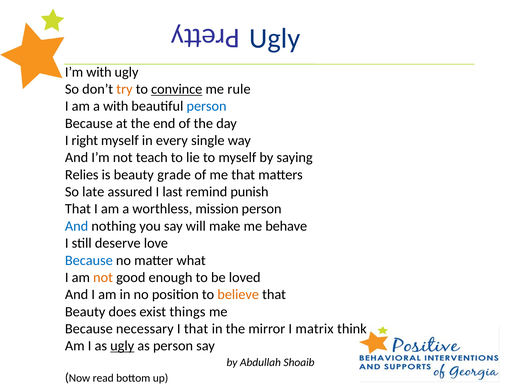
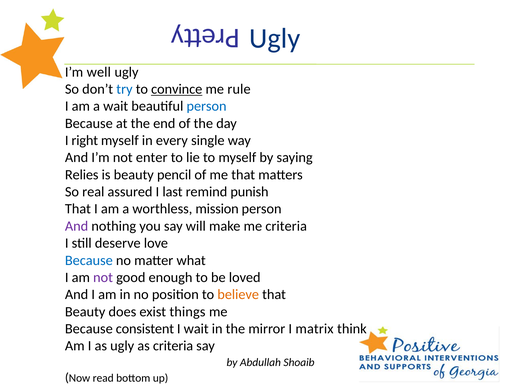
I’m with: with -> well (99, 72)
try colour: orange -> blue (124, 89)
a with: with -> wait (116, 106)
teach: teach -> enter (152, 157)
grade: grade -> pencil (174, 175)
late: late -> real (93, 192)
And colour: blue -> purple (77, 226)
me behave: behave -> criteria (286, 226)
not colour: orange -> purple (103, 277)
necessary: necessary -> consistent (145, 329)
I that: that -> wait (196, 329)
ugly underline: present -> none (122, 346)
as person: person -> criteria (173, 346)
